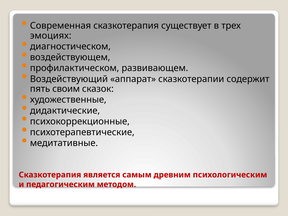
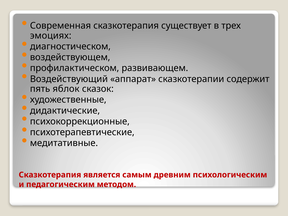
своим: своим -> яблок (66, 89)
